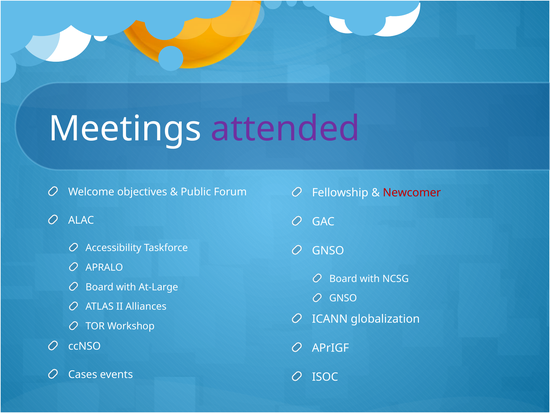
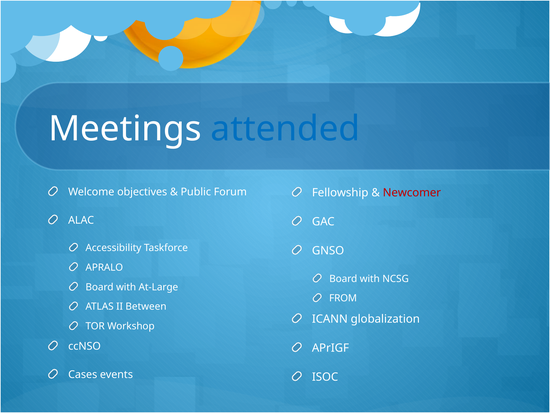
attended colour: purple -> blue (285, 129)
GNSO: GNSO -> FROM (343, 298)
Alliances: Alliances -> Between (146, 306)
